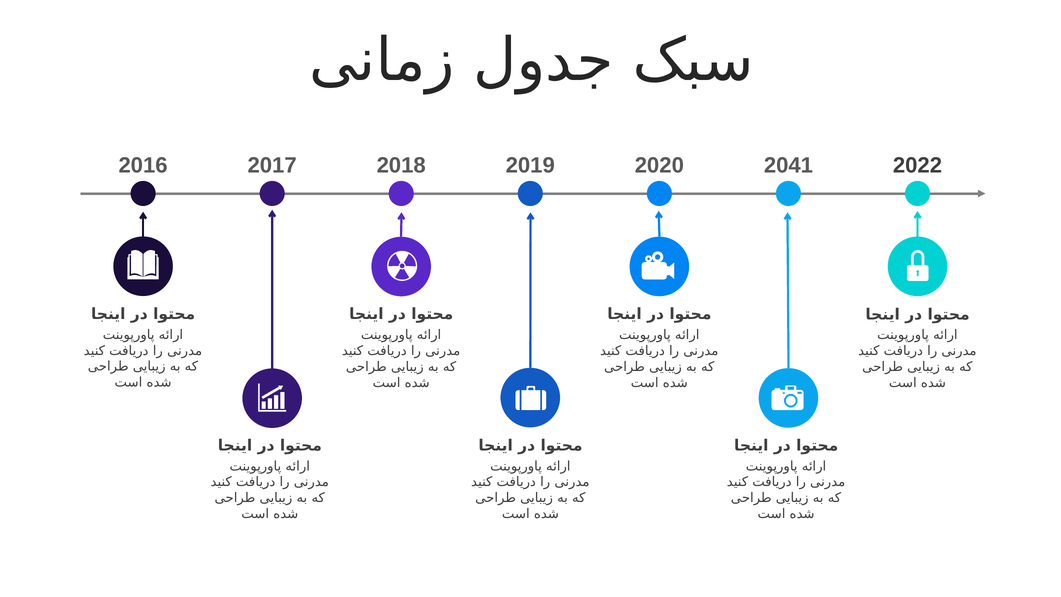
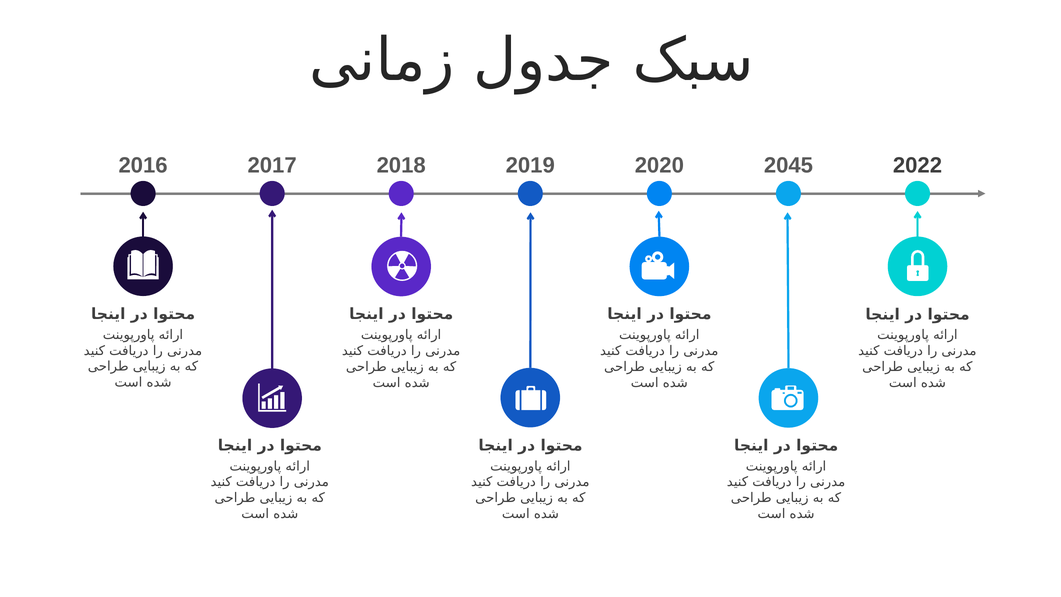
2041: 2041 -> 2045 (788, 165)
